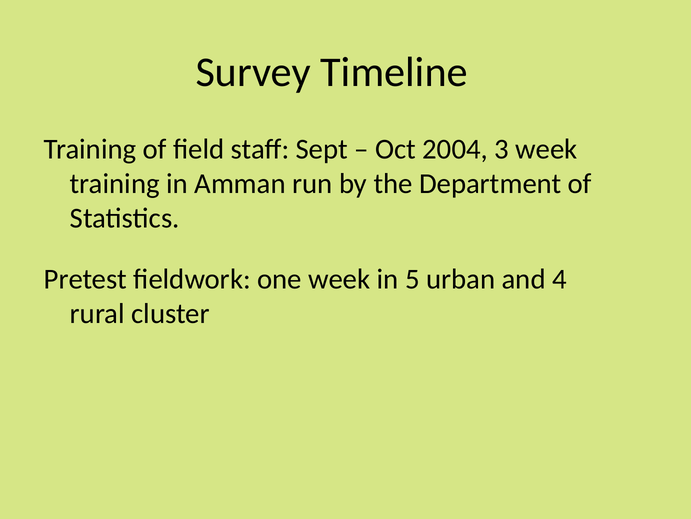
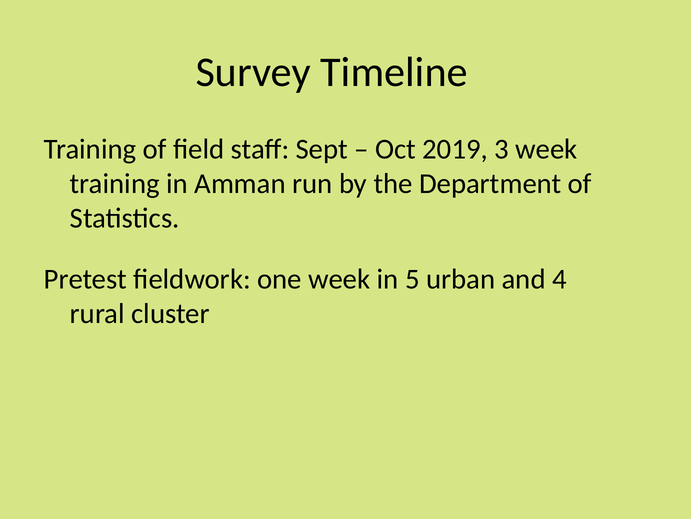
2004: 2004 -> 2019 (455, 149)
